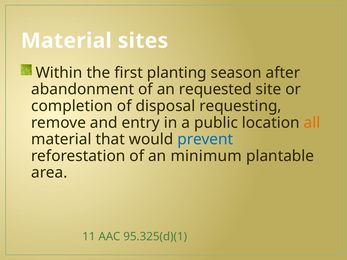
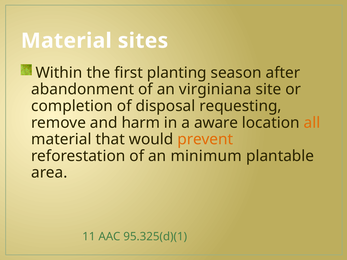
requested: requested -> virginiana (215, 89)
entry: entry -> harm (141, 123)
public: public -> aware (216, 123)
prevent colour: blue -> orange (205, 139)
